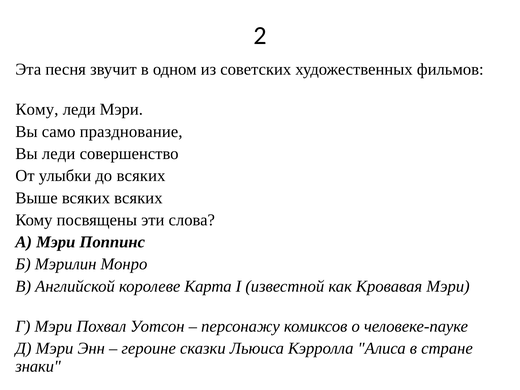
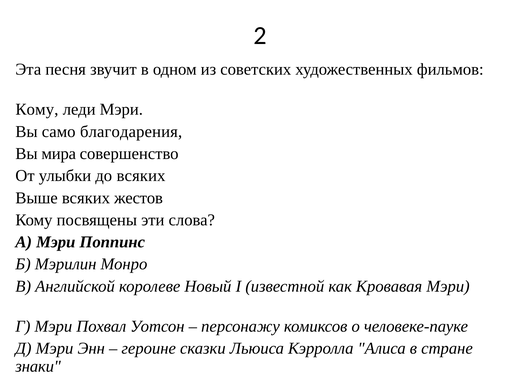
празднование: празднование -> благодарения (131, 132)
Вы леди: леди -> мира (59, 154)
всяких всяких: всяких -> жестов (138, 198)
Карта: Карта -> Новый (208, 286)
